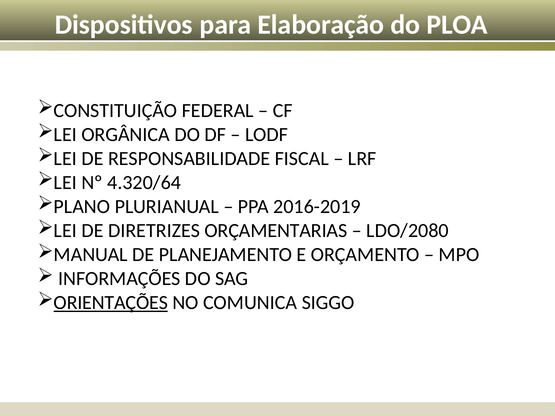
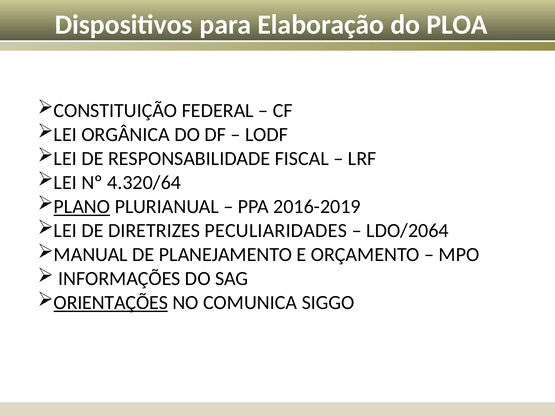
PLANO underline: none -> present (82, 207)
ORÇAMENTARIAS: ORÇAMENTARIAS -> PECULIARIDADES (276, 231)
LDO/2080: LDO/2080 -> LDO/2064 (407, 231)
